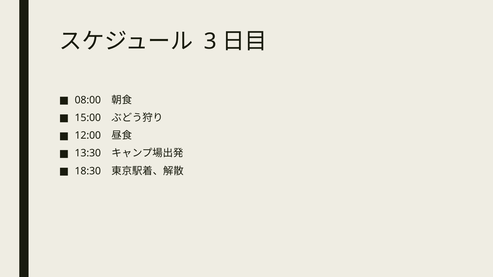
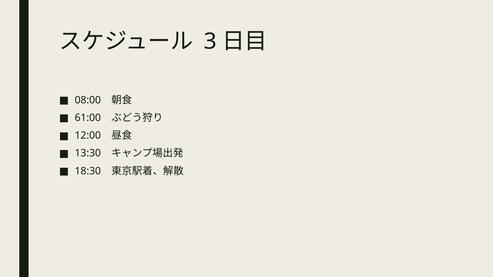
15:00: 15:00 -> 61:00 (88, 118)
